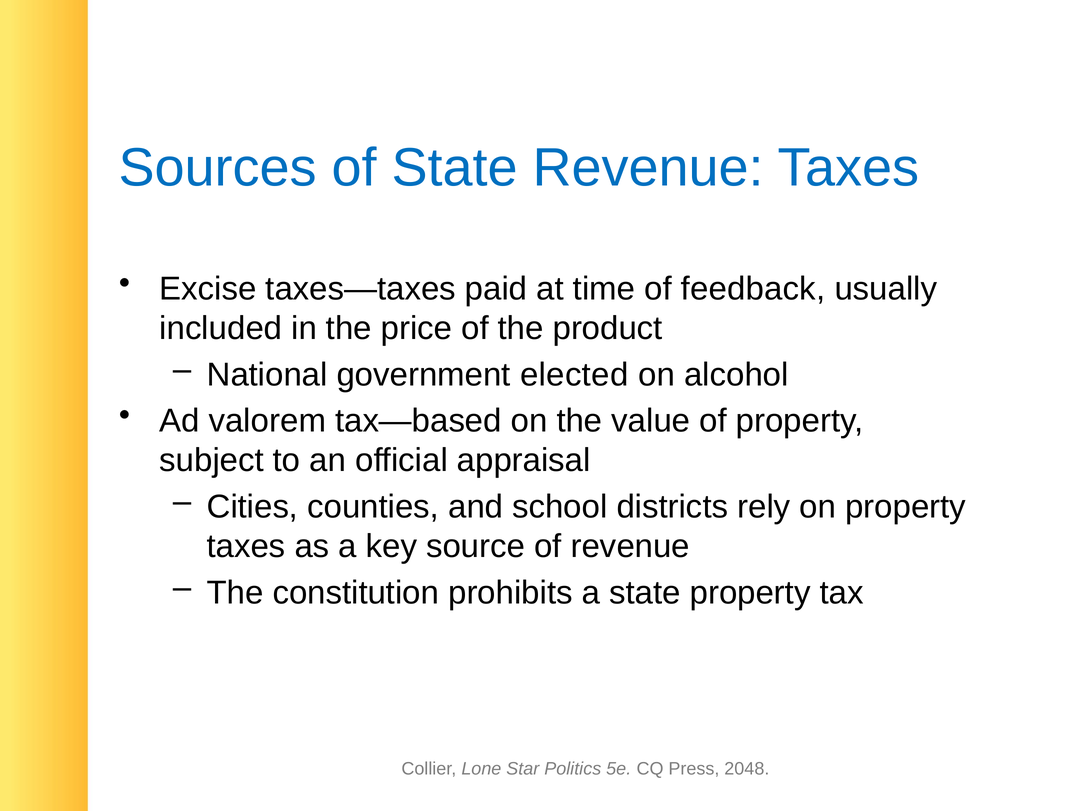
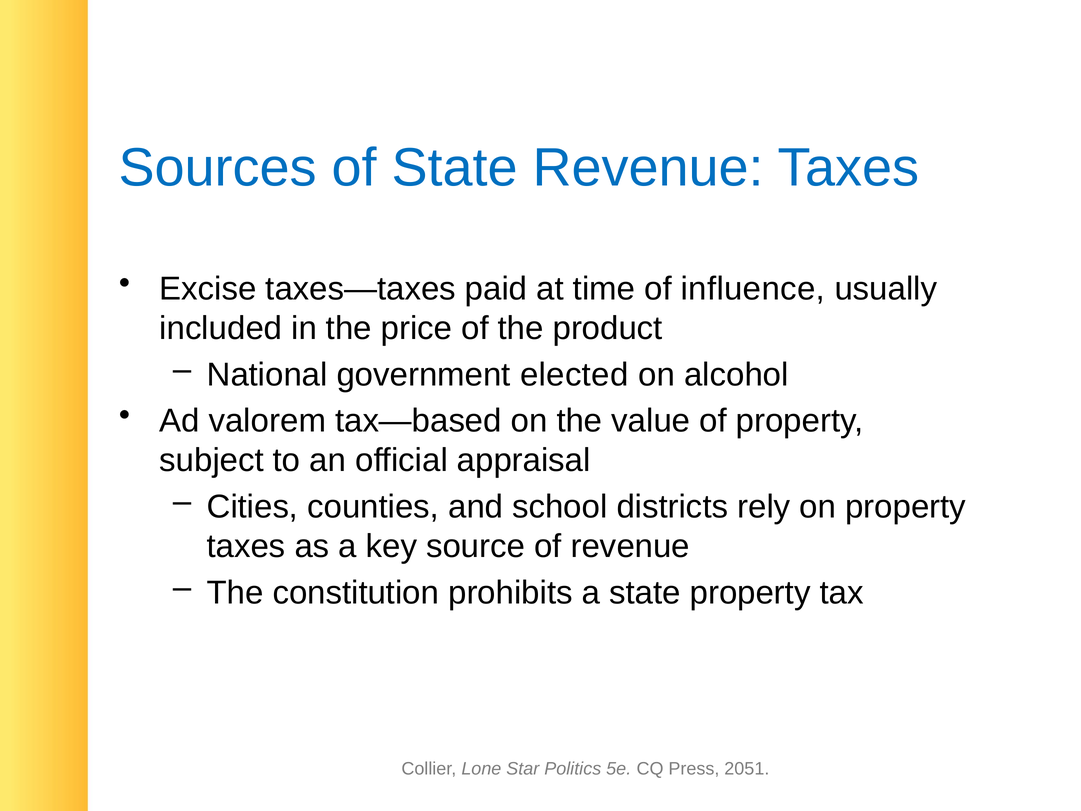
feedback: feedback -> influence (753, 289)
2048: 2048 -> 2051 (747, 768)
